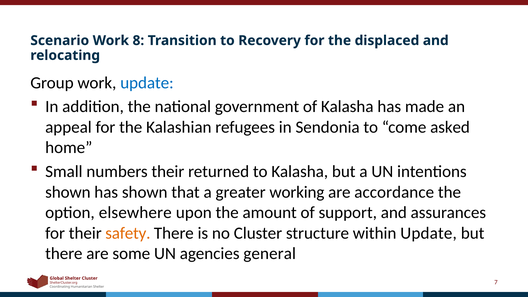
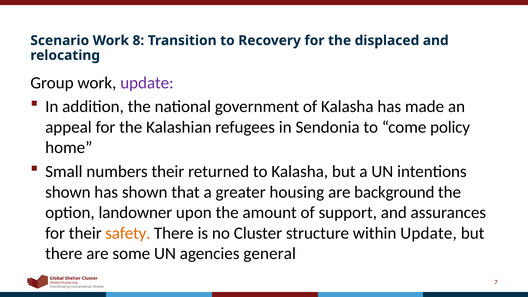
update colour: blue -> purple (147, 83)
asked: asked -> policy (450, 127)
working: working -> housing (297, 192)
accordance: accordance -> background (394, 192)
elsewhere: elsewhere -> landowner (135, 213)
